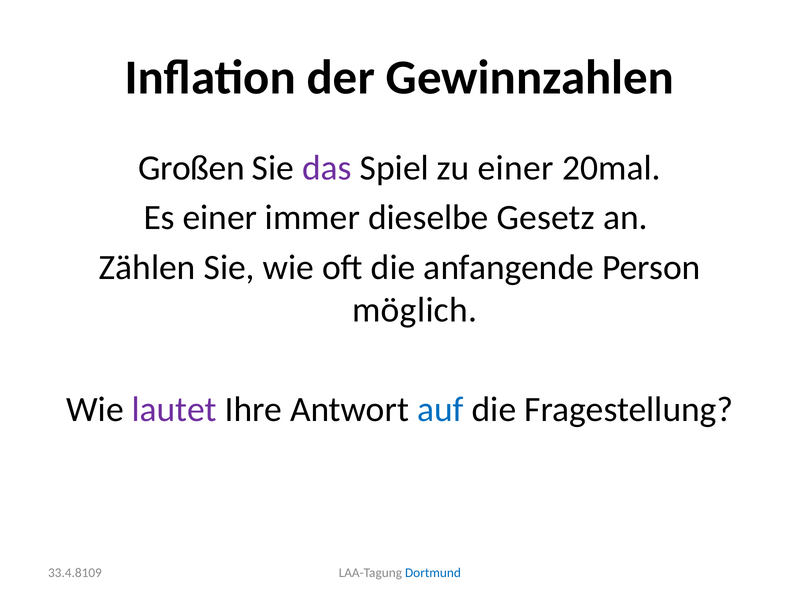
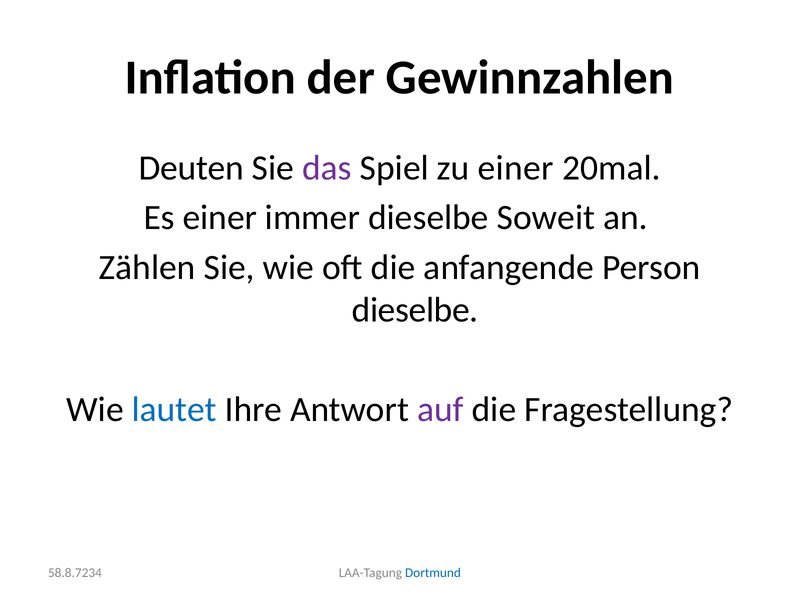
Großen: Großen -> Deuten (191, 168)
Gesetz: Gesetz -> Soweit (546, 218)
möglich: möglich -> dieselbe (415, 310)
lautet colour: purple -> blue (174, 410)
auf colour: blue -> purple (440, 410)
33.4.8109: 33.4.8109 -> 58.8.7234 (75, 573)
